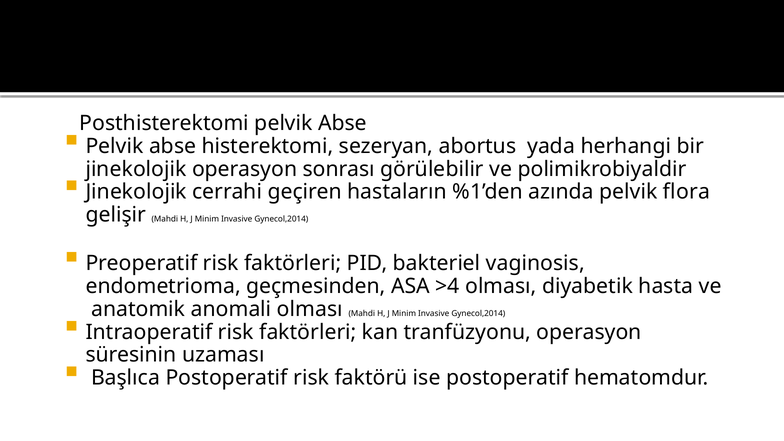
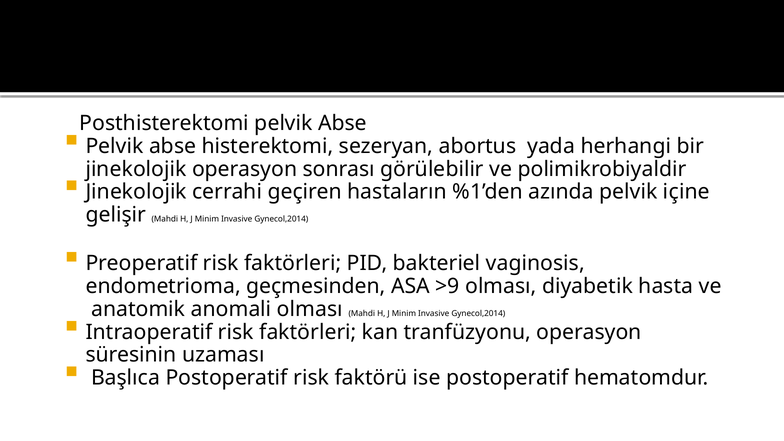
flora: flora -> içine (686, 192)
>4: >4 -> >9 (447, 286)
